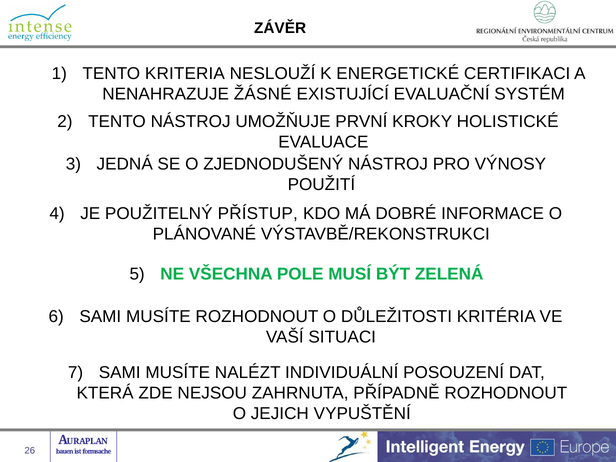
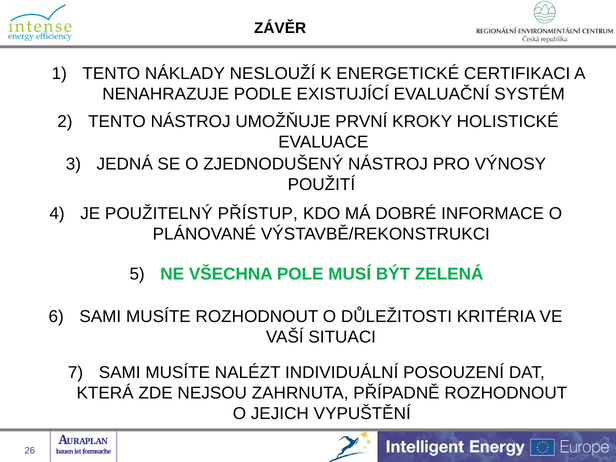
KRITERIA: KRITERIA -> NÁKLADY (185, 74)
ŽÁSNÉ: ŽÁSNÉ -> PODLE (263, 94)
